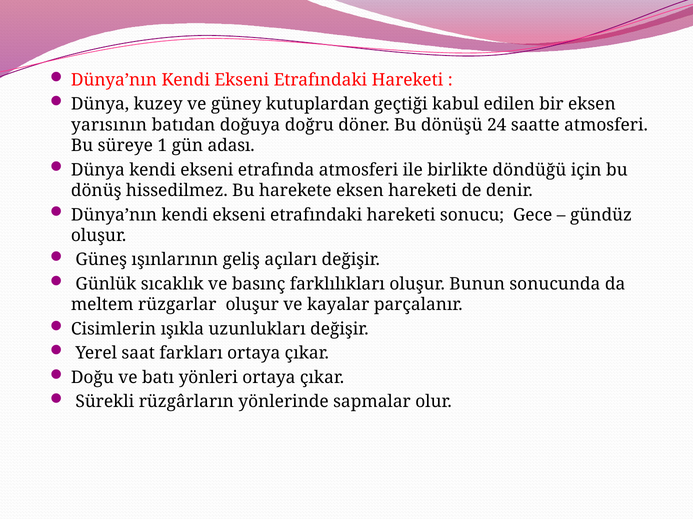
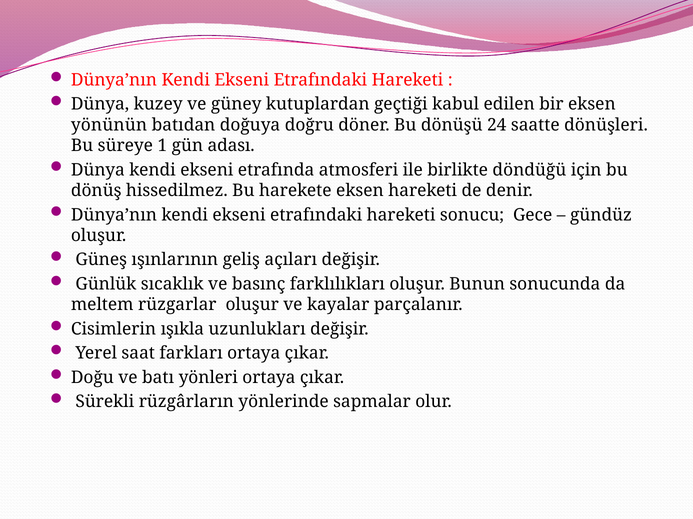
yarısının: yarısının -> yönünün (109, 125)
saatte atmosferi: atmosferi -> dönüşleri (606, 125)
